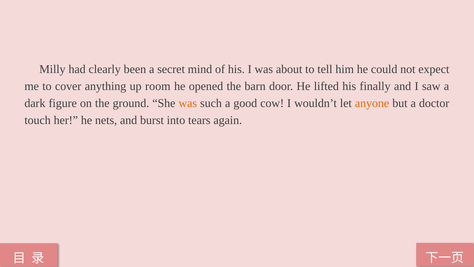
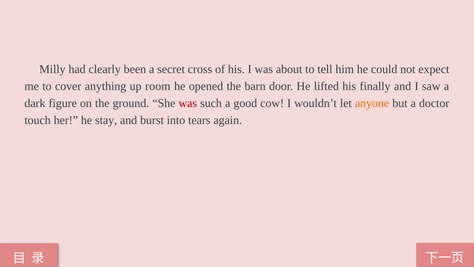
mind: mind -> cross (200, 69)
was colour: orange -> red (188, 103)
nets: nets -> stay (106, 120)
